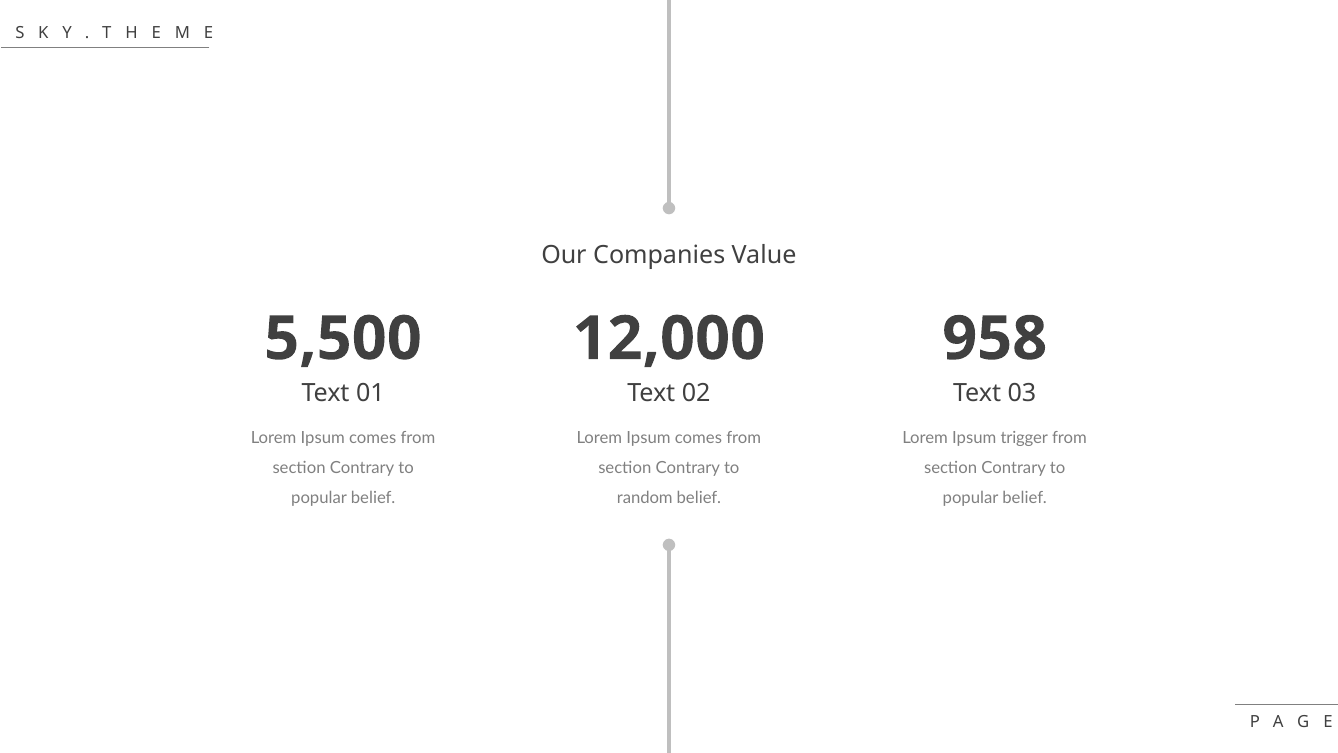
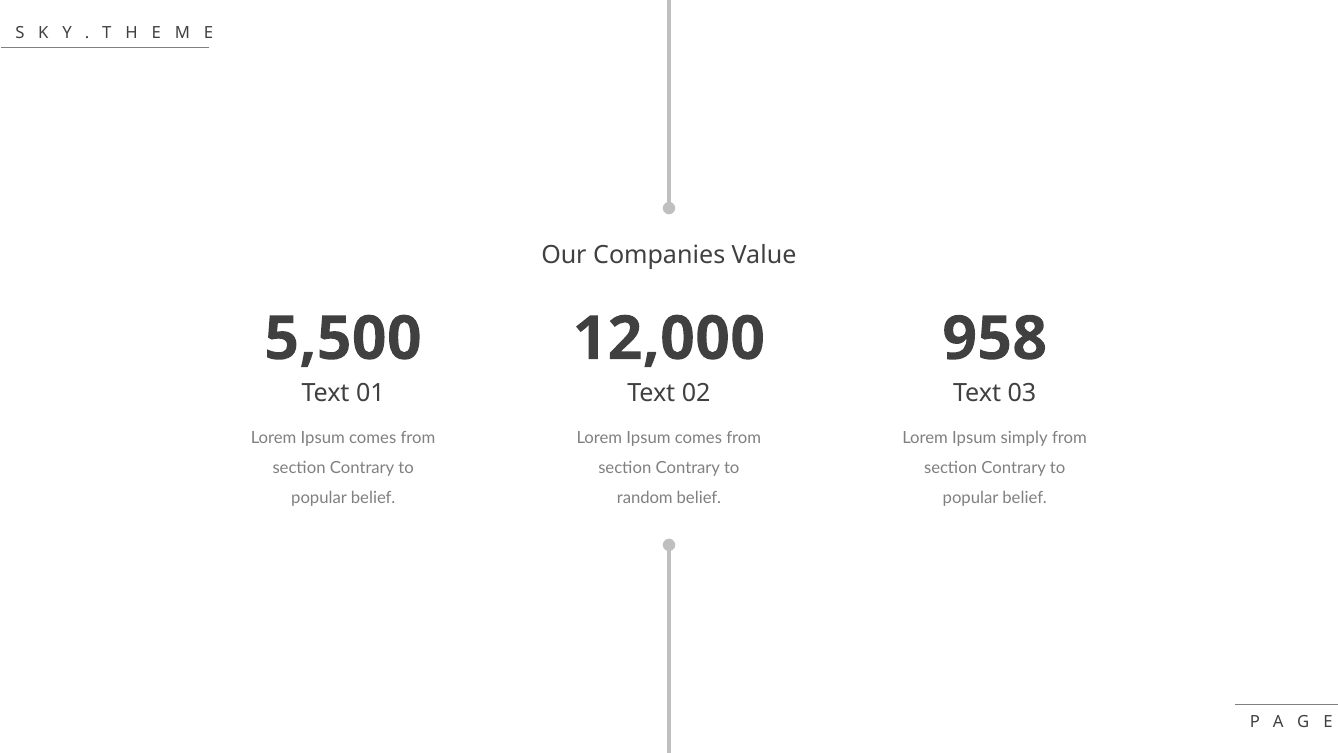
trigger: trigger -> simply (1024, 438)
